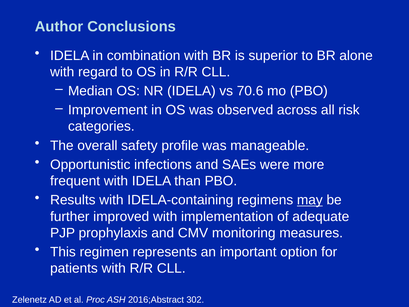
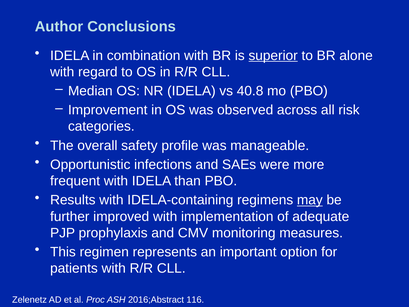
superior underline: none -> present (273, 55)
70.6: 70.6 -> 40.8 (250, 91)
302: 302 -> 116 (195, 300)
